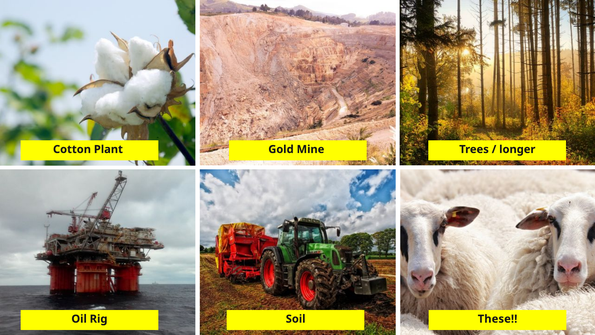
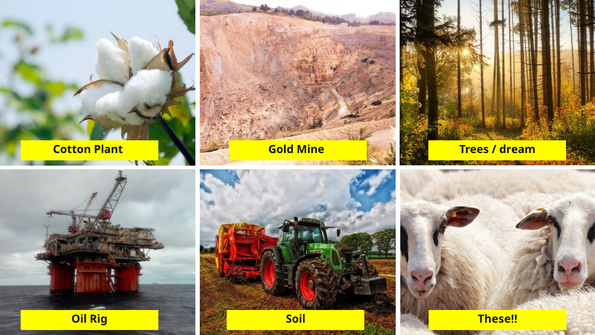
longer: longer -> dream (517, 149)
